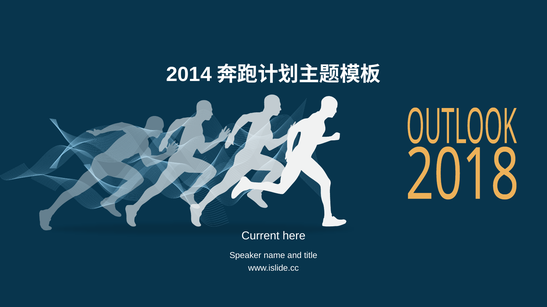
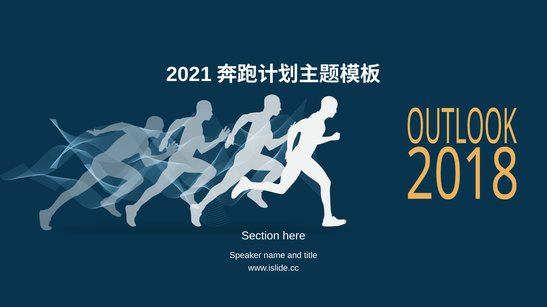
2014: 2014 -> 2021 (189, 75)
Current: Current -> Section (260, 236)
